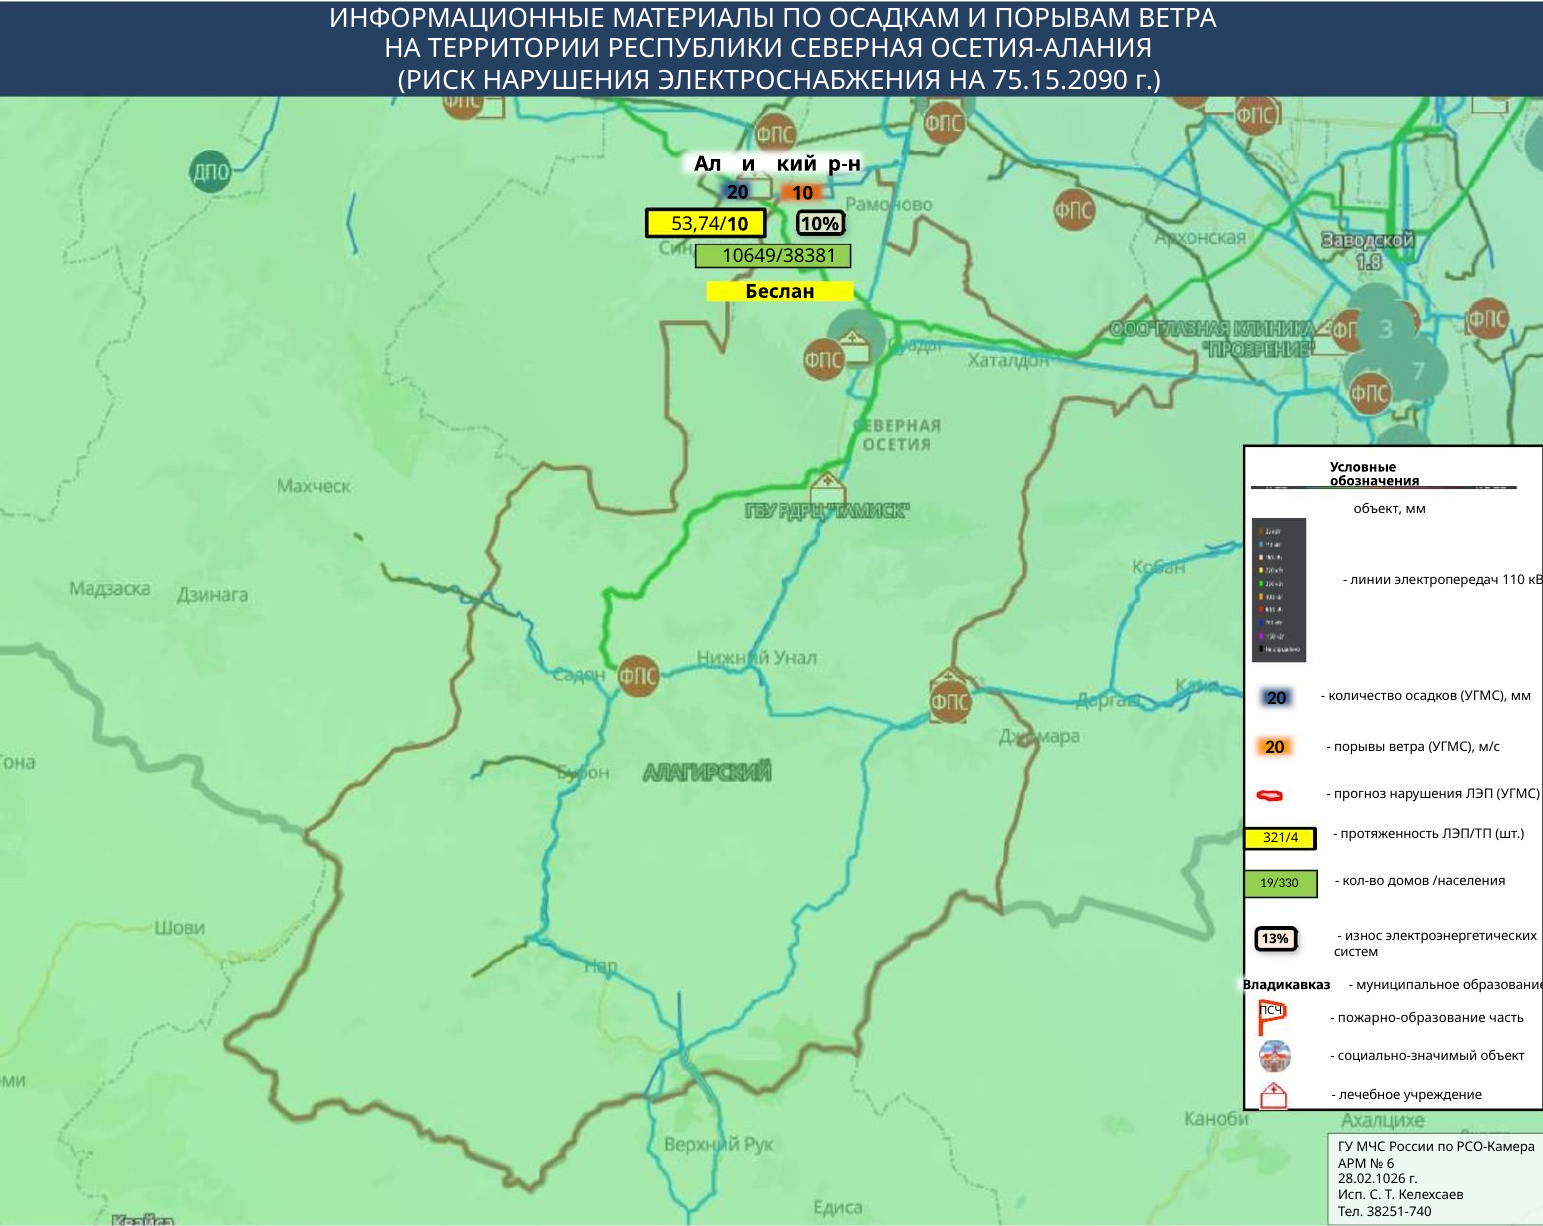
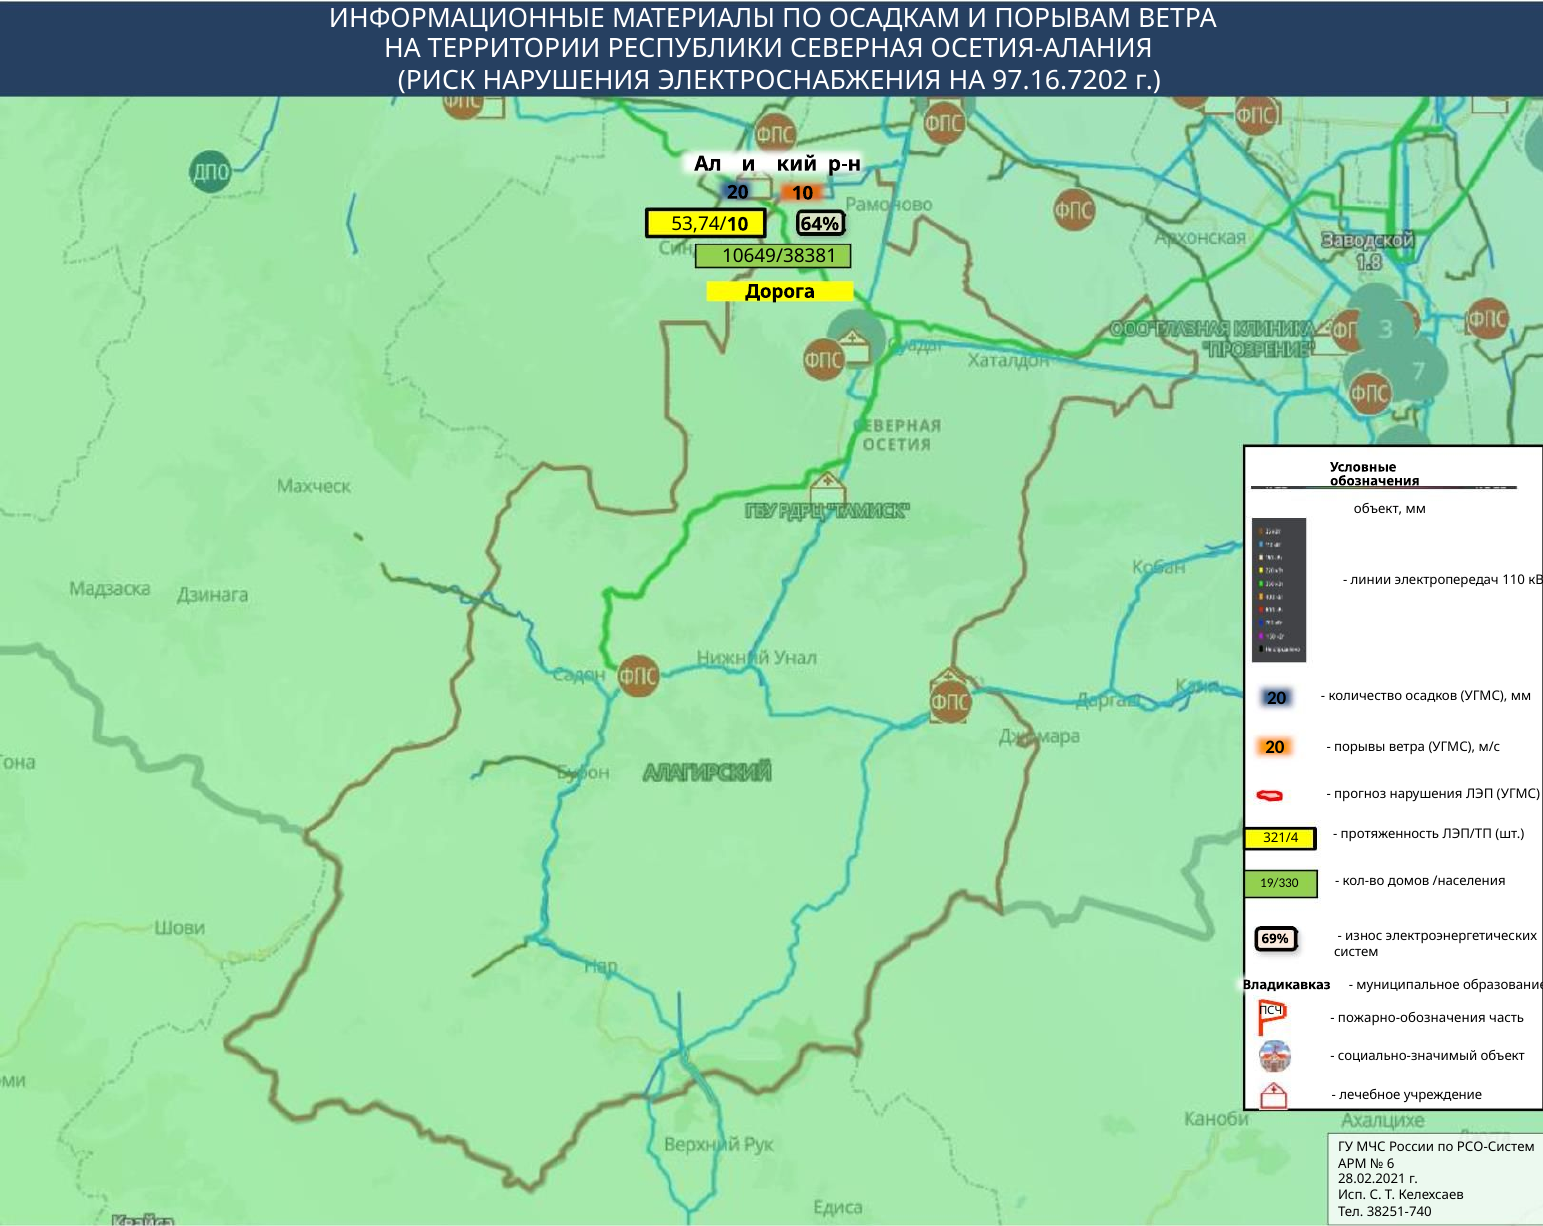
75.15.2090: 75.15.2090 -> 97.16.7202 (1060, 81)
10%: 10% -> 64% (820, 224)
Беслан: Беслан -> Дорога (780, 292)
13%: 13% -> 69% (1275, 939)
пожарно-образование: пожарно-образование -> пожарно-обозначения (1412, 1018)
РСО-Камера: РСО-Камера -> РСО-Систем (1496, 1147)
28.02.1026: 28.02.1026 -> 28.02.2021 (1372, 1180)
